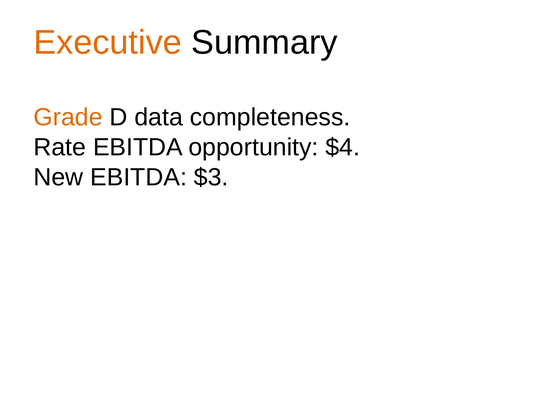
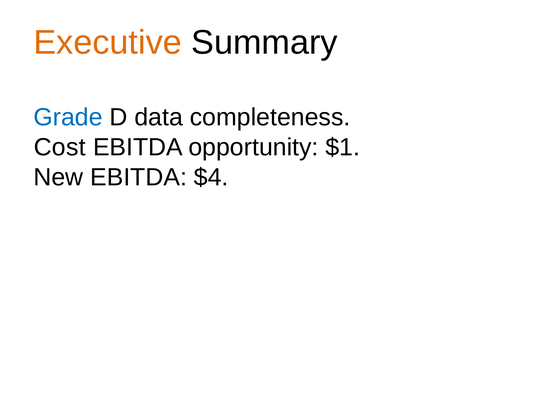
Grade colour: orange -> blue (68, 117)
Rate: Rate -> Cost (60, 147)
$4: $4 -> $1 (343, 147)
$3: $3 -> $4 (211, 177)
